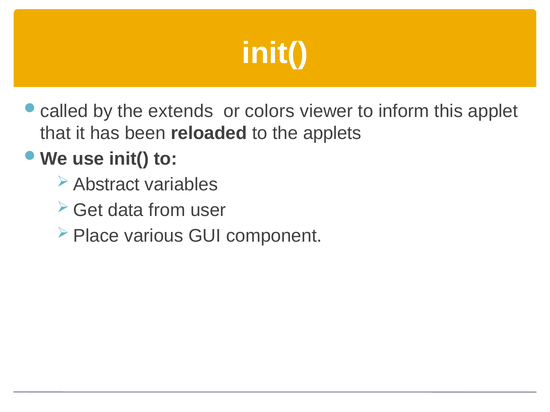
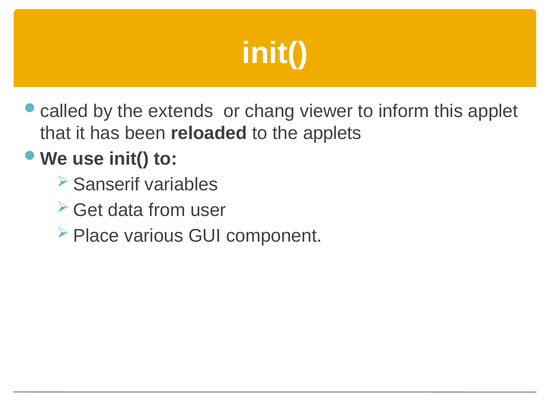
colors: colors -> chang (270, 111)
Abstract: Abstract -> Sanserif (106, 185)
